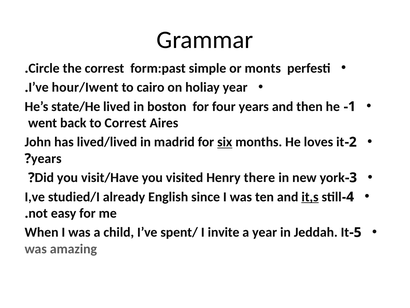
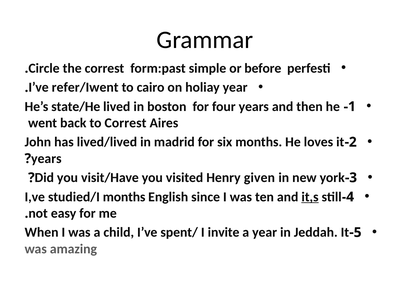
monts: monts -> before (263, 68)
hour/Iwent: hour/Iwent -> refer/Iwent (85, 87)
six underline: present -> none (225, 142)
there: there -> given (259, 177)
studied/I already: already -> months (124, 197)
